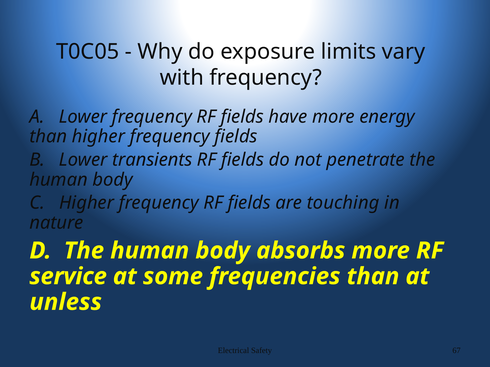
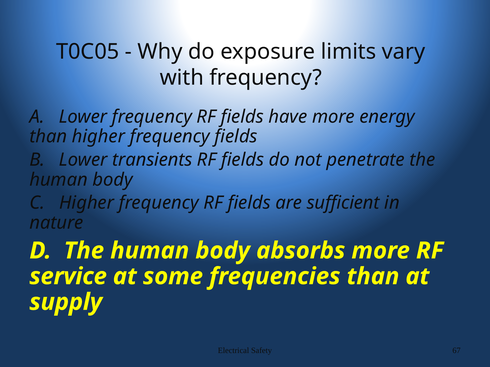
touching: touching -> sufficient (343, 203)
unless: unless -> supply (66, 302)
